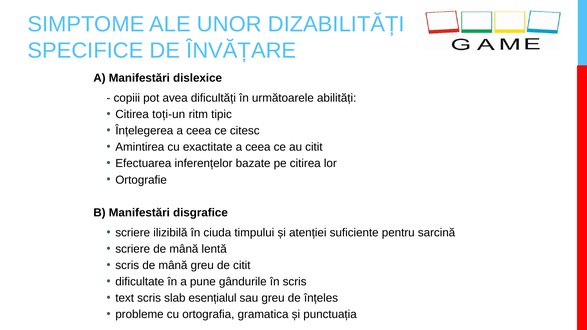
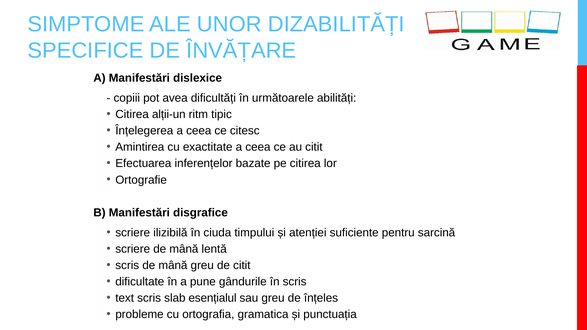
toți-un: toți-un -> alții-un (169, 114)
